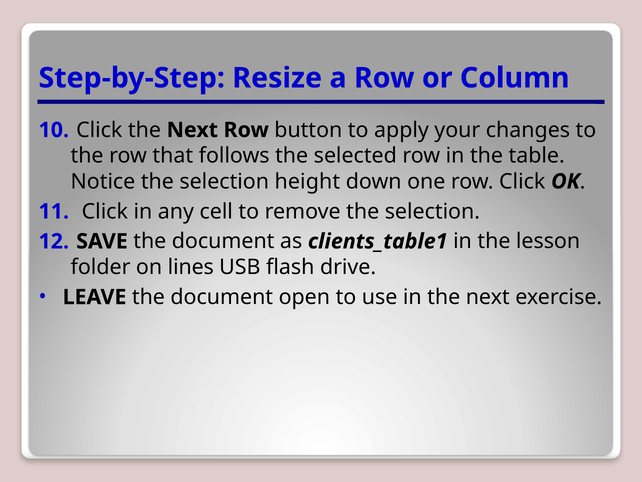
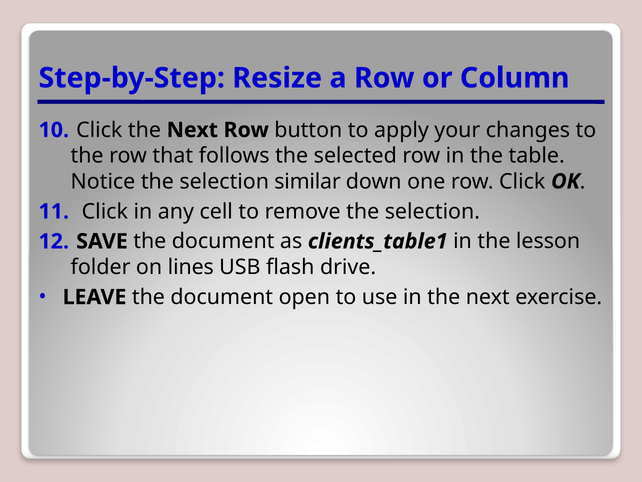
height: height -> similar (308, 181)
